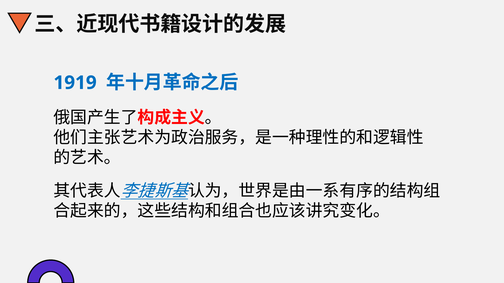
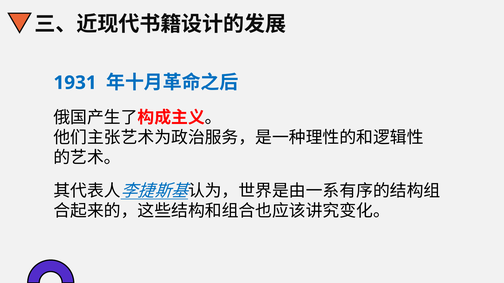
1919: 1919 -> 1931 (75, 83)
